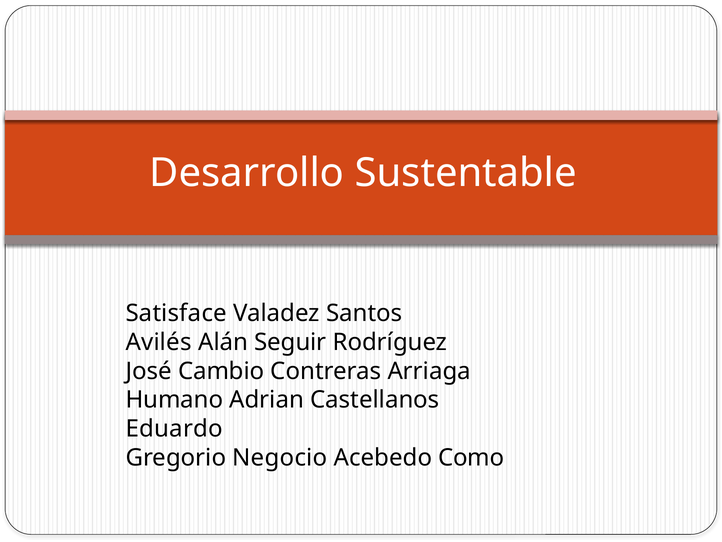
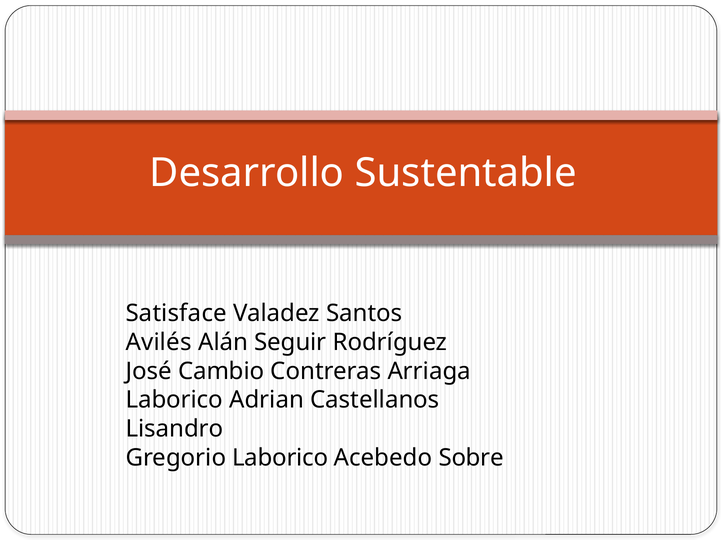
Humano: Humano -> Laborico (174, 400)
Eduardo: Eduardo -> Lisandro (174, 428)
Gregorio Negocio: Negocio -> Laborico (280, 457)
Como: Como -> Sobre (471, 457)
